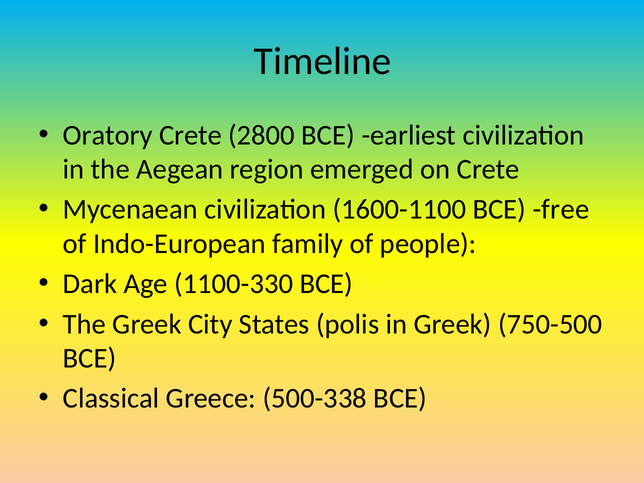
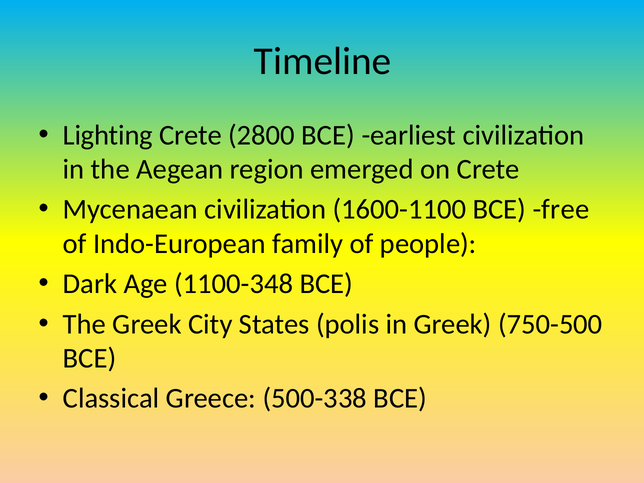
Oratory: Oratory -> Lighting (108, 135)
1100-330: 1100-330 -> 1100-348 (234, 284)
